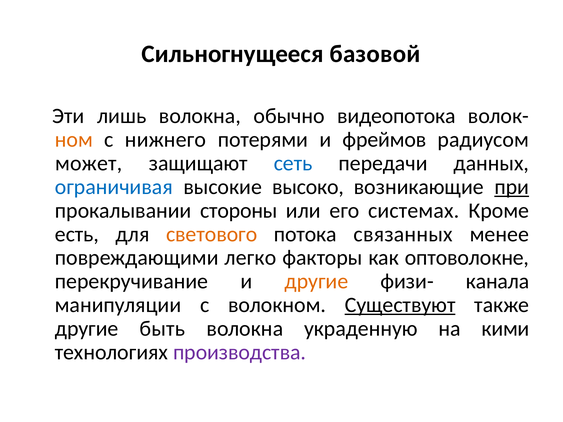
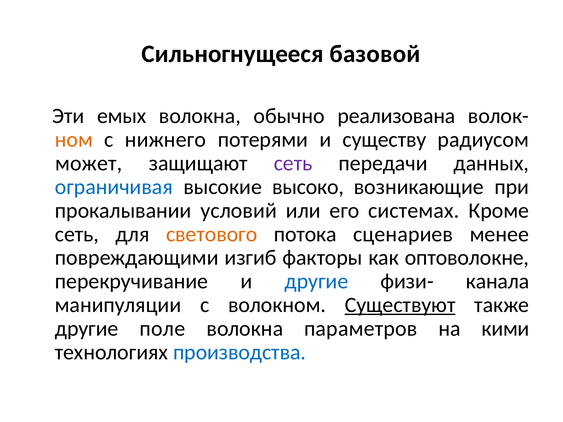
лишь: лишь -> емых (122, 116)
видеопотока: видеопотока -> реализована (396, 116)
фреймов: фреймов -> существу (384, 140)
сеть colour: blue -> purple (293, 163)
при underline: present -> none (512, 187)
стороны: стороны -> условий (239, 211)
есть: есть -> сеть (77, 234)
связанных: связанных -> сценариев (403, 234)
легко: легко -> изгиб (251, 258)
другие colour: orange -> blue (316, 282)
быть: быть -> поле (162, 329)
украденную: украденную -> параметров (361, 329)
производства colour: purple -> blue (240, 353)
